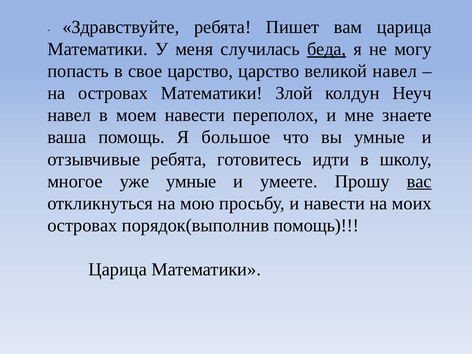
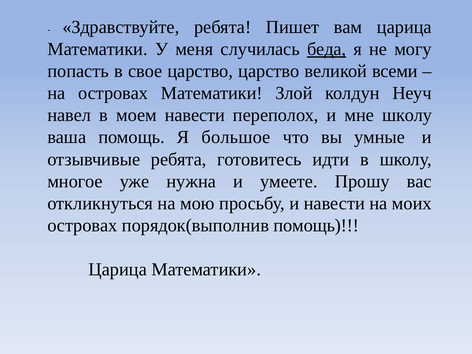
великой навел: навел -> всеми (395, 71)
мне знаете: знаете -> школу (407, 115)
уже умные: умные -> нужна (191, 181)
вас underline: present -> none (419, 181)
